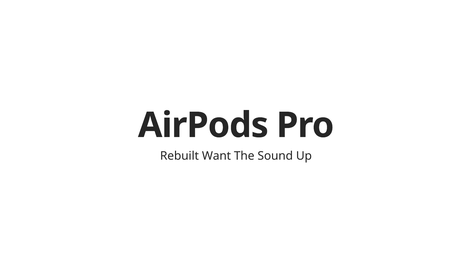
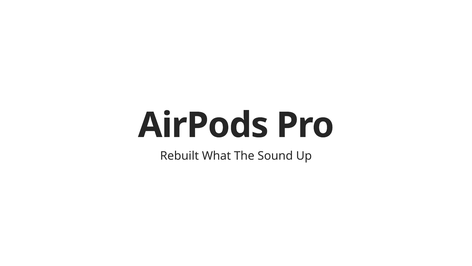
Want: Want -> What (216, 156)
